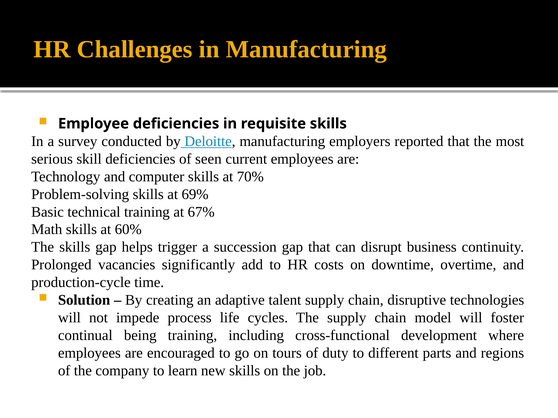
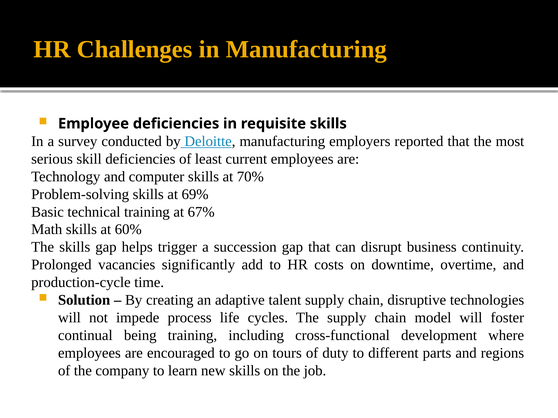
seen: seen -> least (208, 159)
